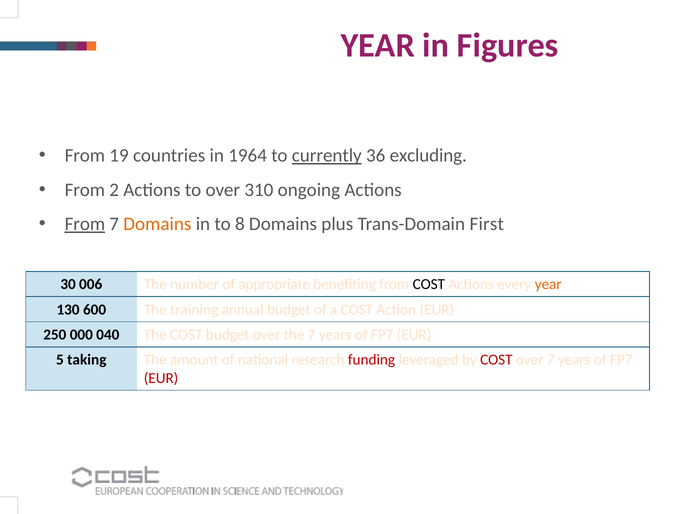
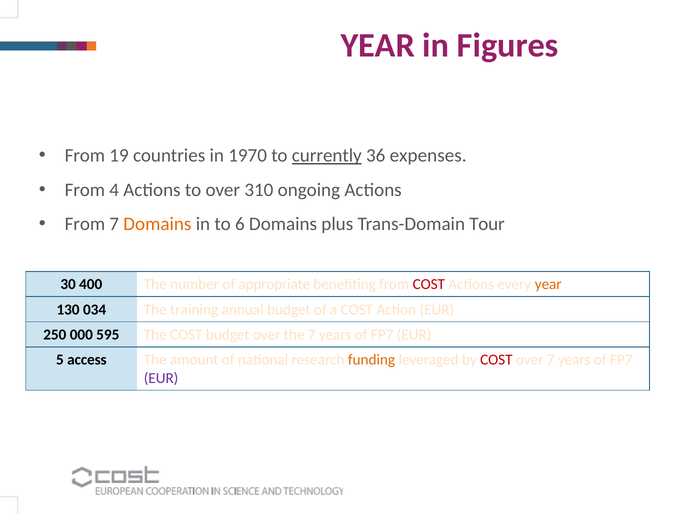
1964: 1964 -> 1970 (248, 156)
excluding: excluding -> expenses (428, 156)
2: 2 -> 4 (114, 190)
From underline: present -> none (85, 224)
8: 8 -> 6 (240, 224)
First: First -> Tour (487, 224)
006: 006 -> 400 (91, 285)
COST colour: black -> red (429, 285)
600: 600 -> 034 (95, 310)
040: 040 -> 595 (108, 335)
taking: taking -> access (87, 360)
funding colour: red -> orange (372, 360)
EUR colour: red -> purple (161, 379)
